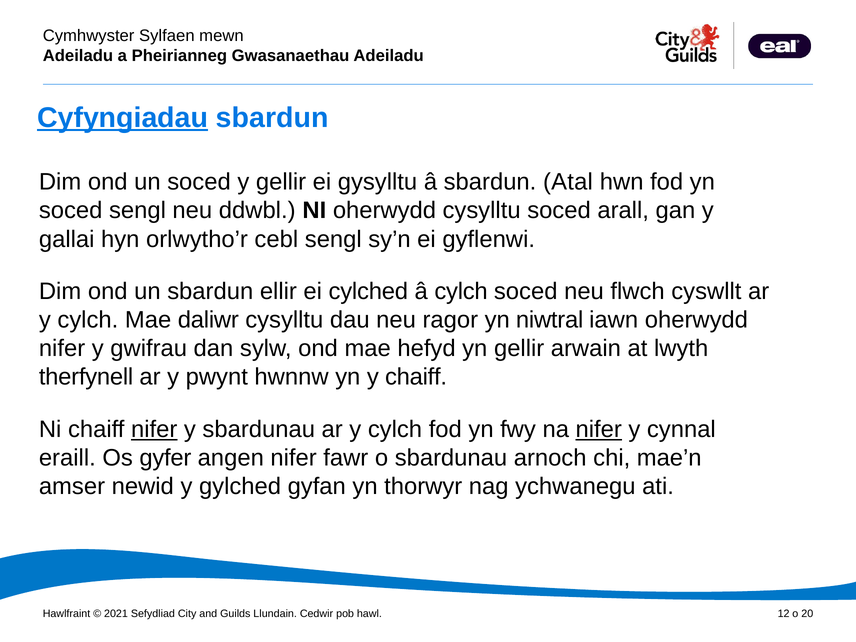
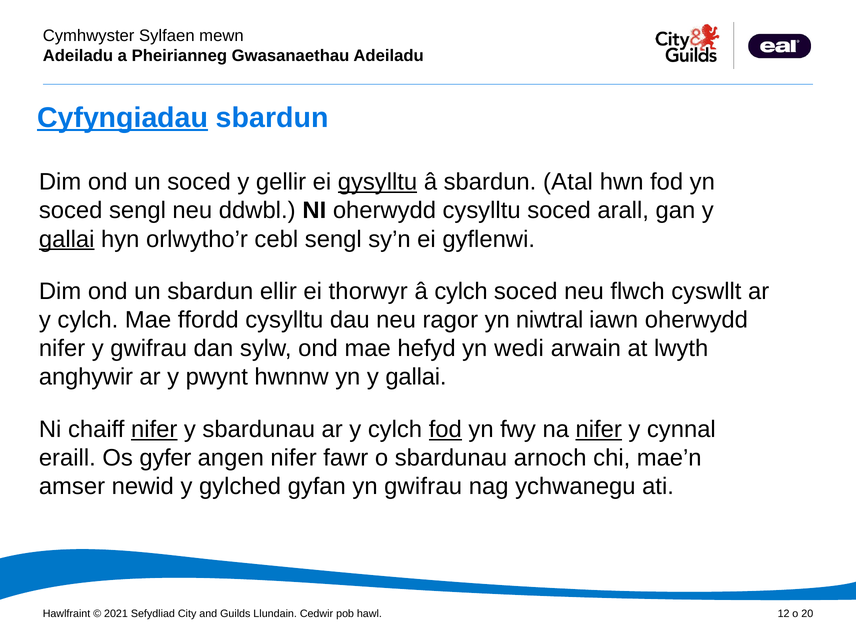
gysylltu underline: none -> present (378, 182)
gallai underline: none -> present (67, 239)
cylched: cylched -> thorwyr (368, 292)
daliwr: daliwr -> ffordd (208, 320)
yn gellir: gellir -> wedi (519, 349)
therfynell: therfynell -> anghywir (86, 377)
yn y chaiff: chaiff -> gallai (416, 377)
fod underline: none -> present (445, 429)
yn thorwyr: thorwyr -> gwifrau (423, 487)
